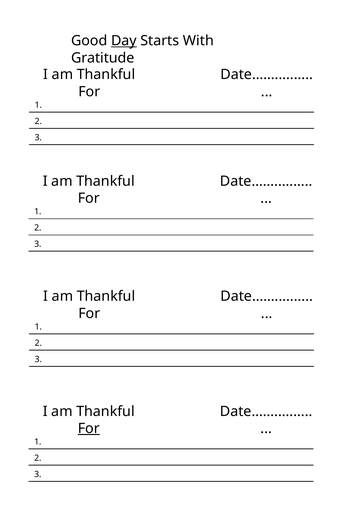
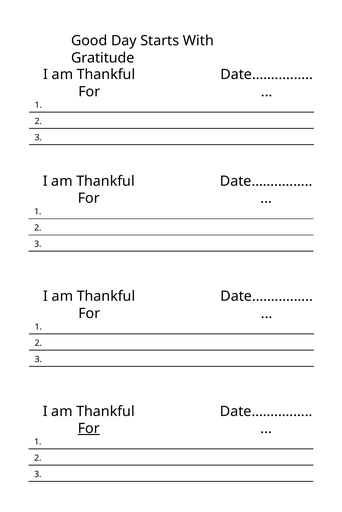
Day underline: present -> none (124, 41)
